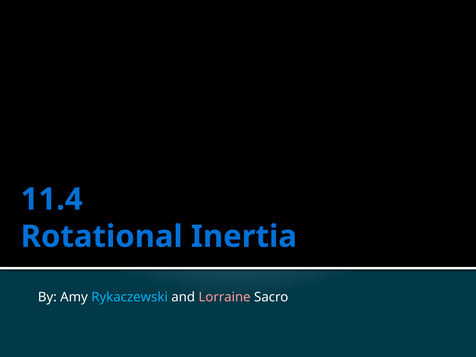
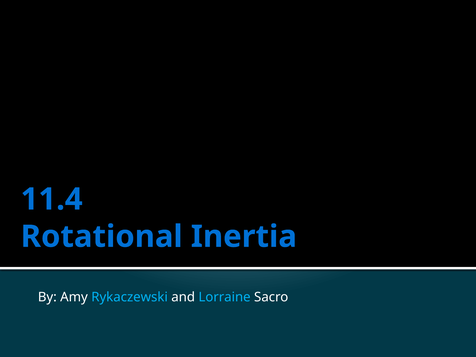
Lorraine colour: pink -> light blue (225, 297)
